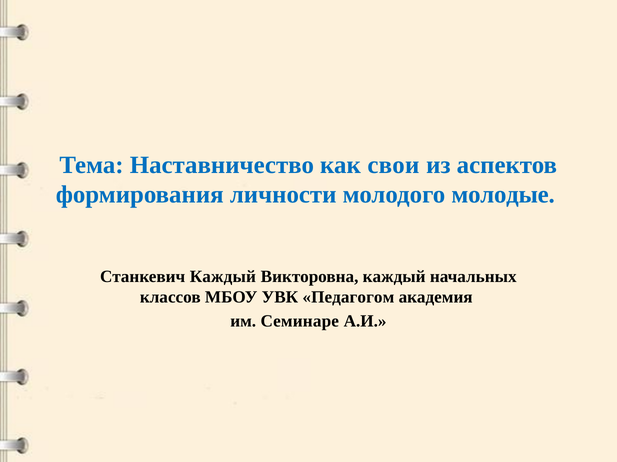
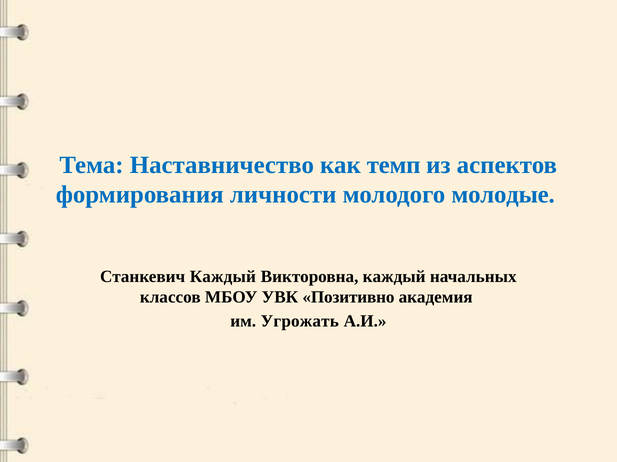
свои: свои -> темп (394, 165)
Педагогом: Педагогом -> Позитивно (349, 297)
Семинаре: Семинаре -> Угрожать (300, 321)
